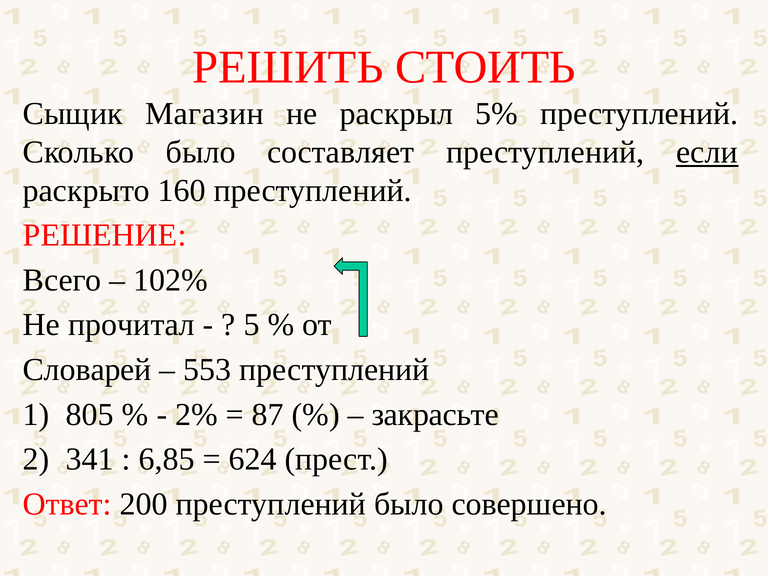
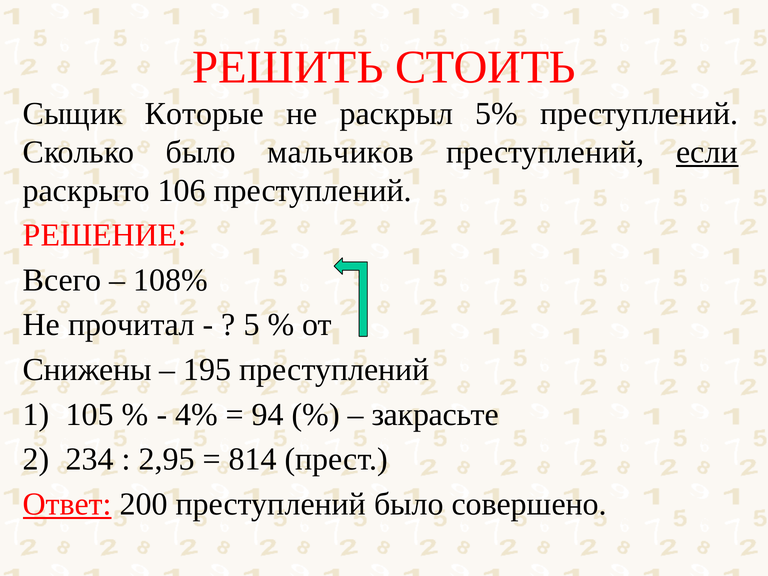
Магазин: Магазин -> Которые (204, 114)
составляет: составляет -> мальчиков (341, 152)
160: 160 -> 106 (182, 190)
102%: 102% -> 108% (170, 280)
Словарей: Словарей -> Снижены (87, 370)
553: 553 -> 195 (207, 370)
805: 805 -> 105 (90, 415)
2%: 2% -> 4% (196, 415)
87: 87 -> 94 (268, 415)
341: 341 -> 234 (90, 459)
6,85: 6,85 -> 2,95 (167, 459)
624: 624 -> 814 (253, 459)
Ответ underline: none -> present (67, 504)
